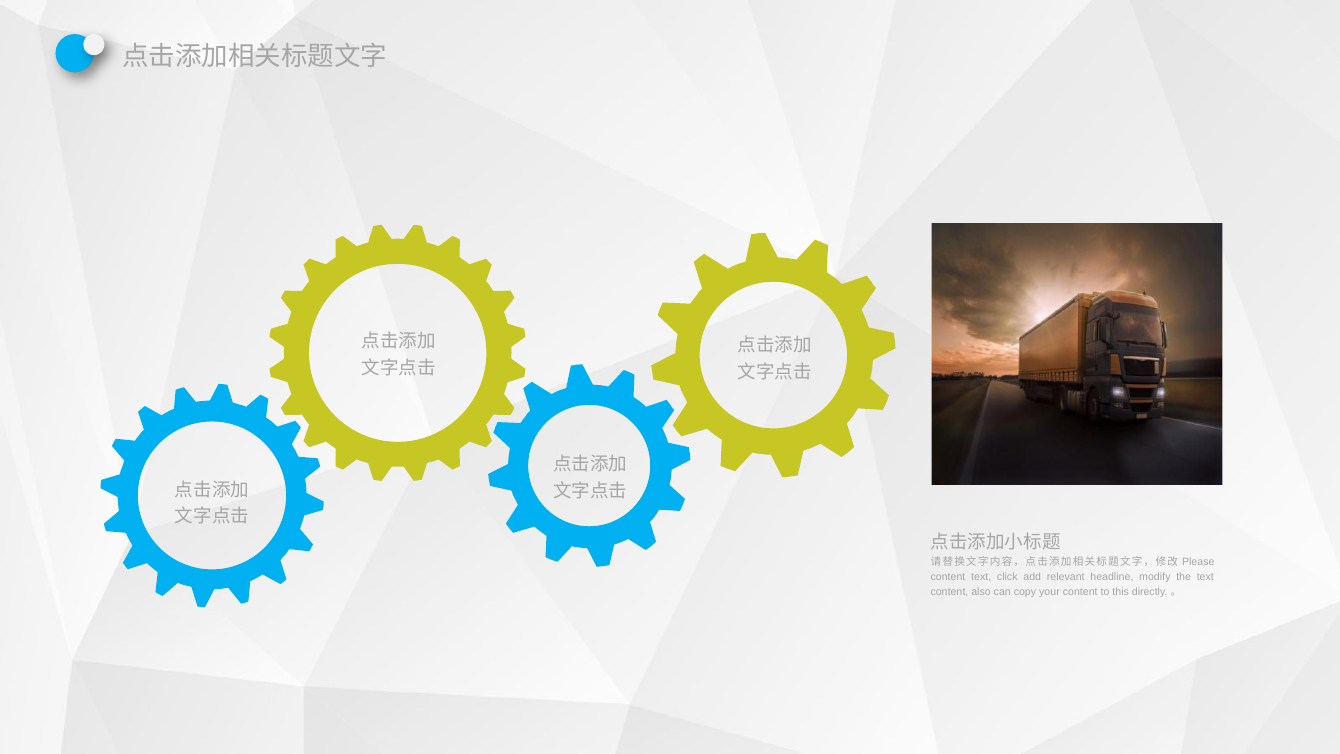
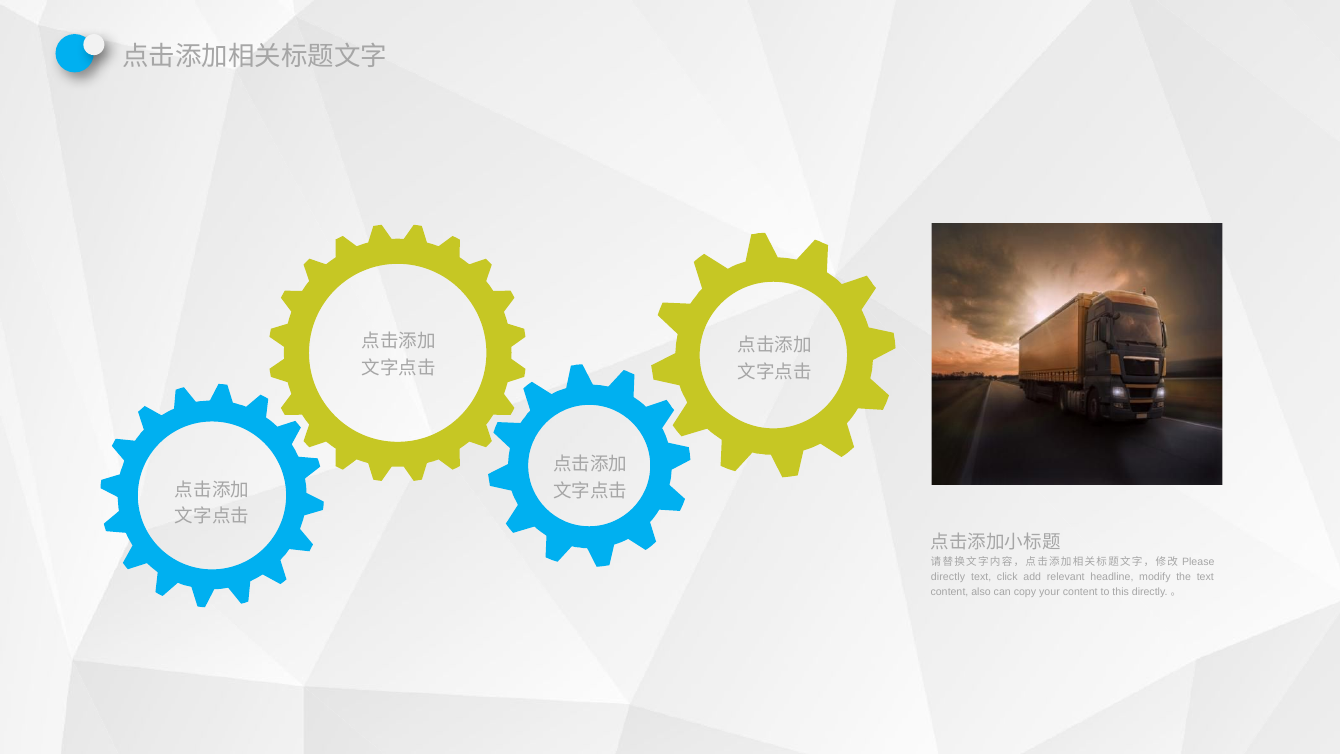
content: content -> directly (948, 577)
